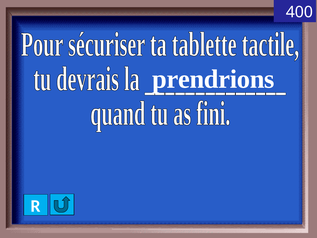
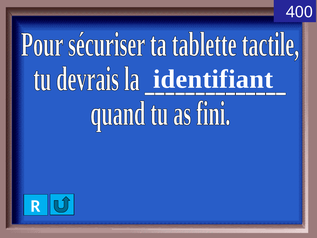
prendrions: prendrions -> identifiant (213, 79)
